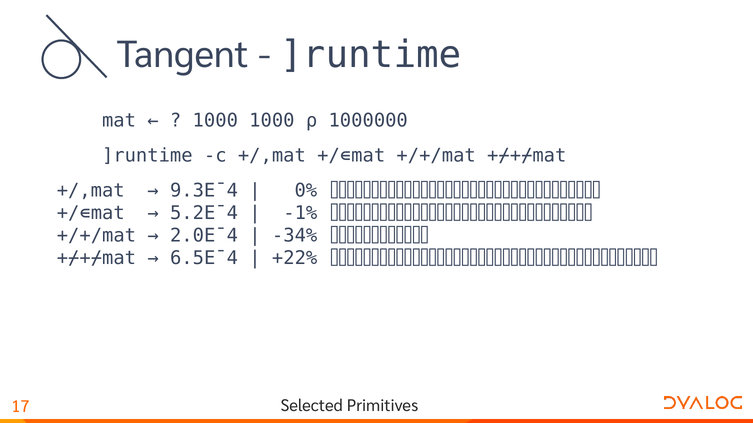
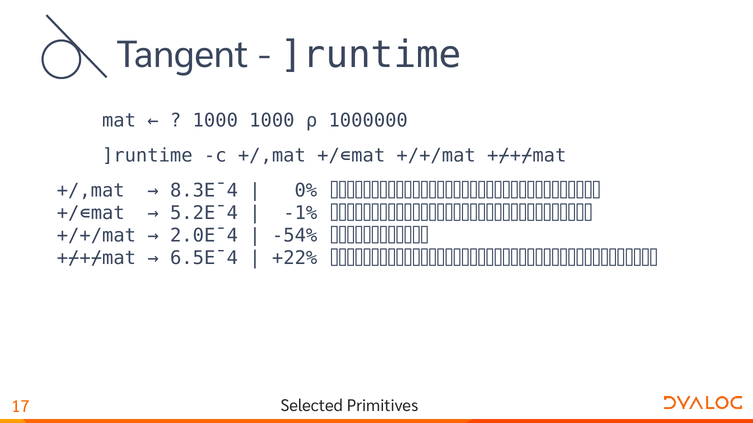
9.3E¯4: 9.3E¯4 -> 8.3E¯4 (204, 191)
-34%: -34% -> -54% (295, 236)
